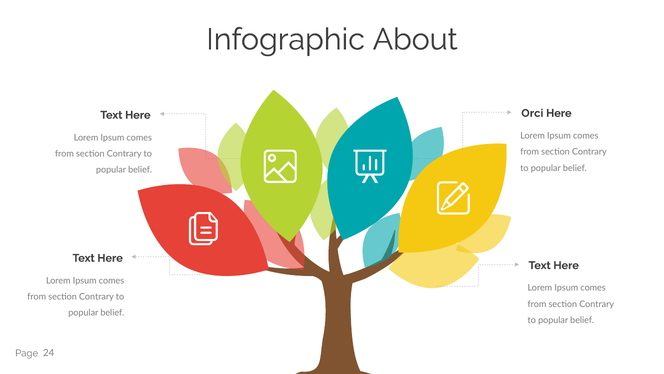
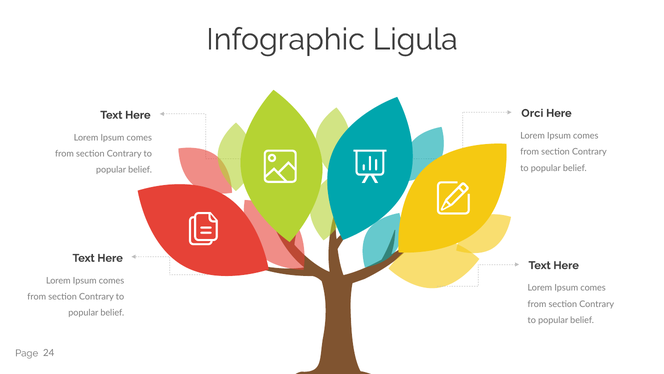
About: About -> Ligula (415, 39)
